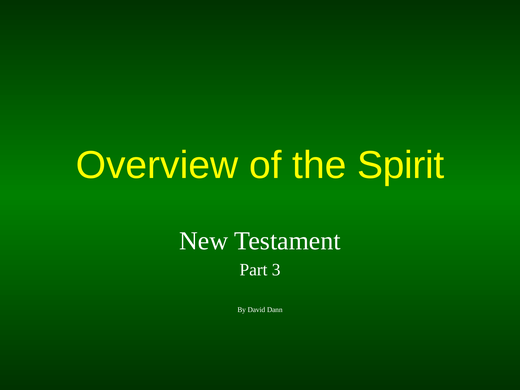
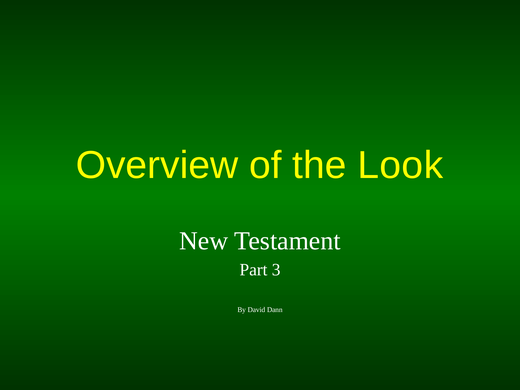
Spirit: Spirit -> Look (400, 165)
